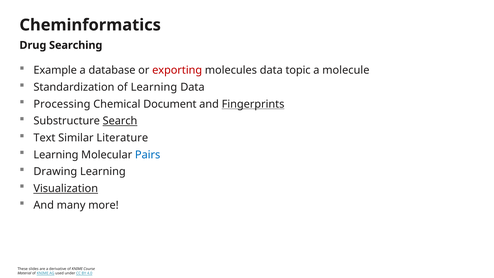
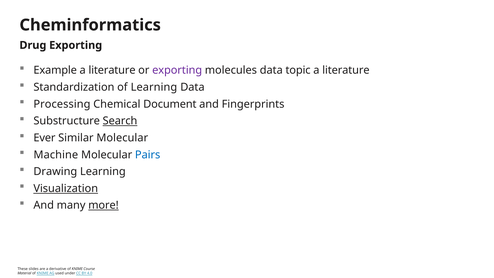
Drug Searching: Searching -> Exporting (76, 45)
database: database -> literature (112, 70)
exporting colour: red -> purple (177, 70)
molecule: molecule -> literature (346, 70)
Fingerprints underline: present -> none (253, 104)
Text: Text -> Ever (44, 138)
Similar Literature: Literature -> Molecular (122, 138)
Learning: Learning -> Machine (56, 155)
more underline: none -> present (103, 205)
